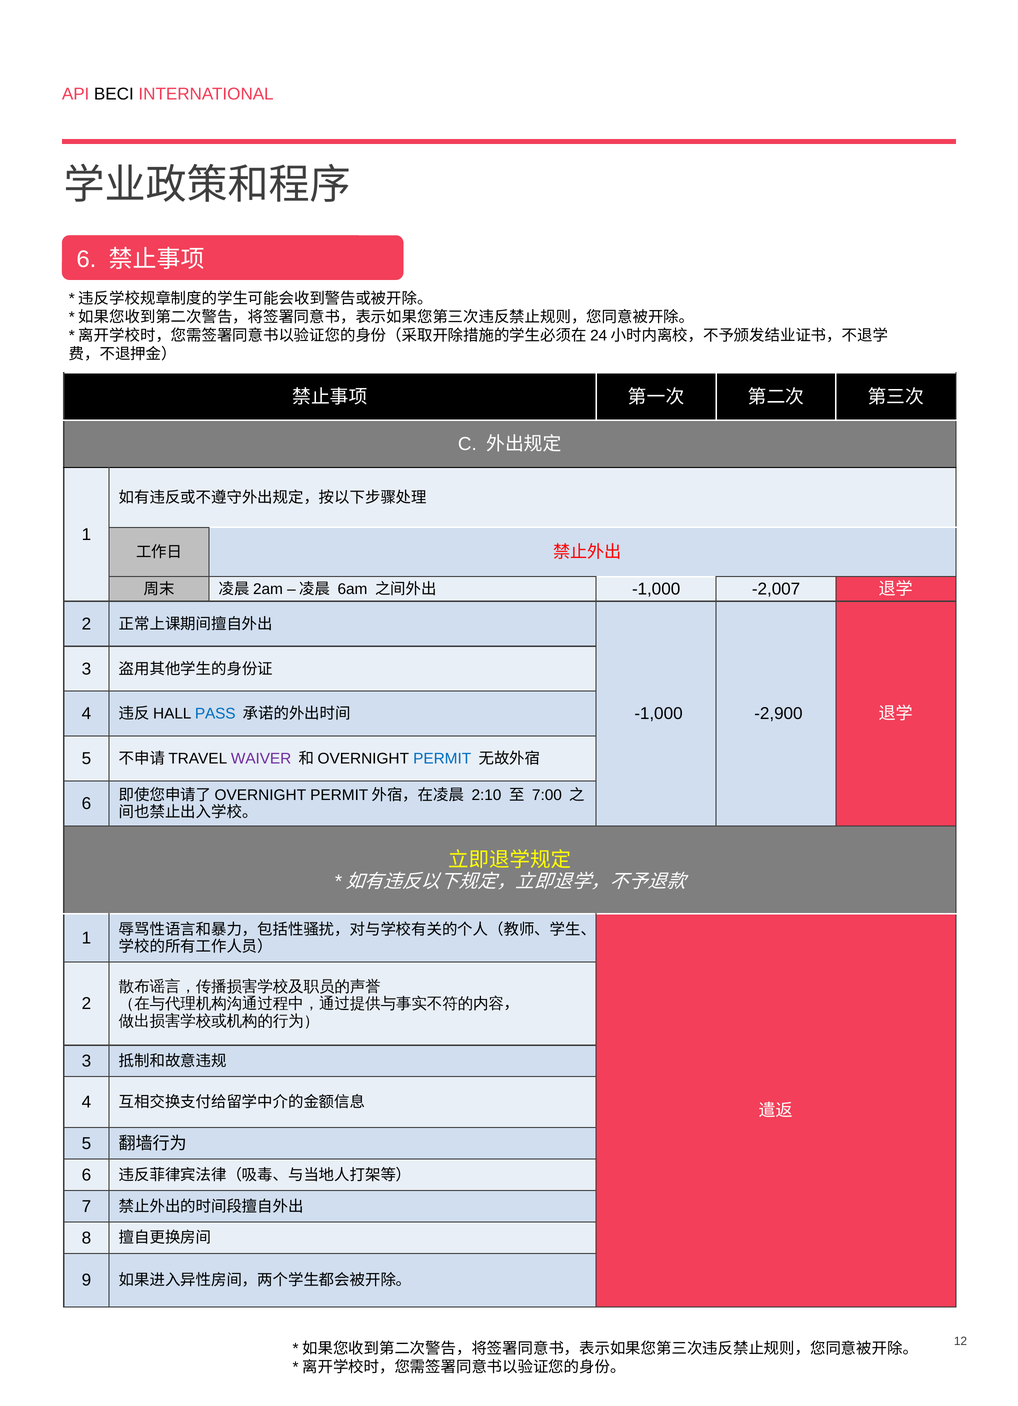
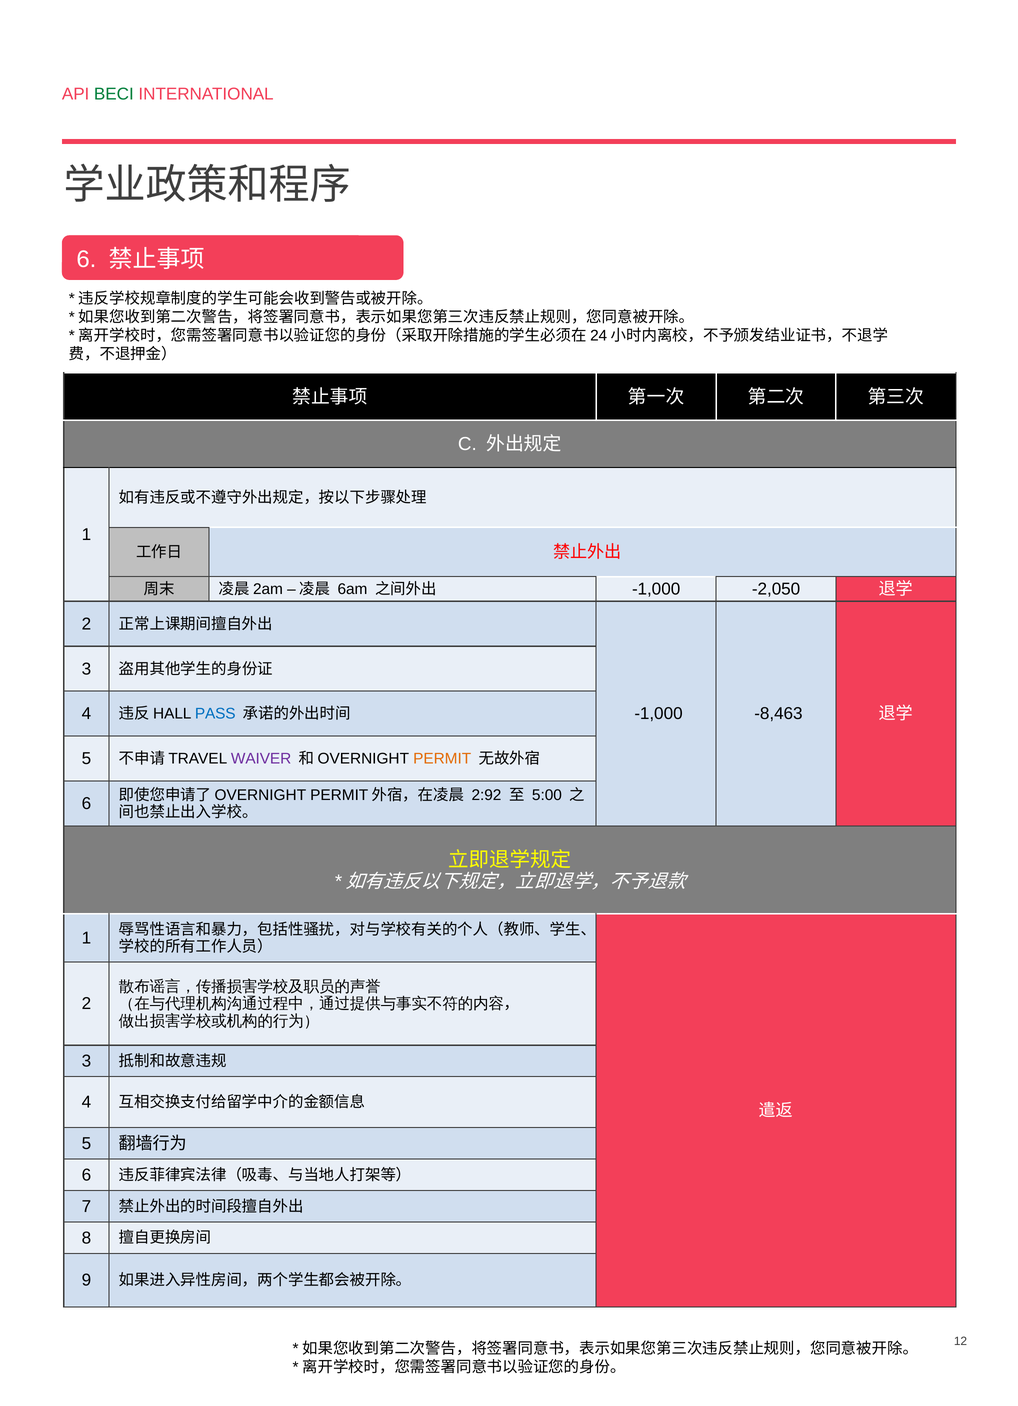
BECI colour: black -> green (114, 94)
-2,007: -2,007 -> -2,050 (776, 589)
-2,900: -2,900 -> -8,463 (778, 714)
PERMIT colour: blue -> orange (442, 759)
2:10: 2:10 -> 2:92 (486, 795)
7:00: 7:00 -> 5:00 (547, 795)
